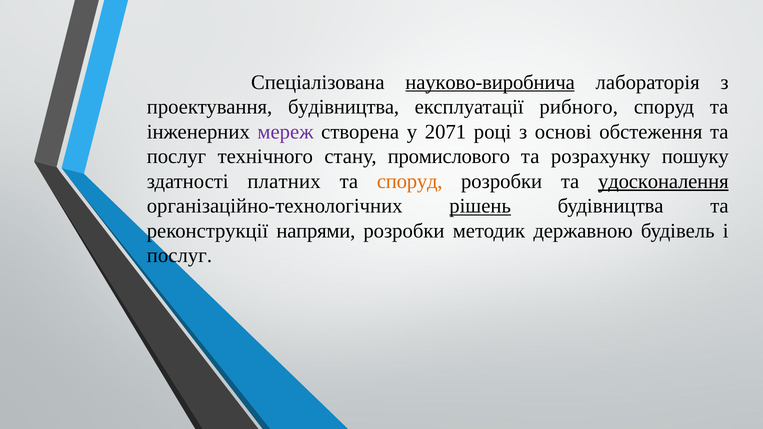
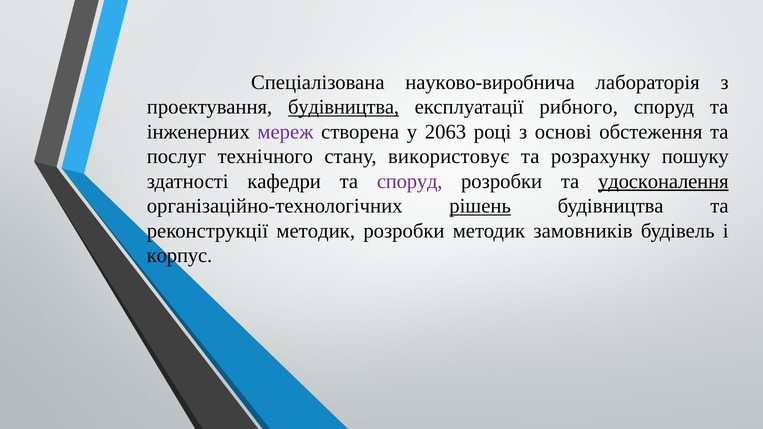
науково-виробнича underline: present -> none (490, 82)
будівництва underline: none -> present (344, 107)
2071: 2071 -> 2063 (446, 132)
промислового: промислового -> використовує (449, 157)
платних: платних -> кафедри (284, 181)
споруд colour: orange -> purple (410, 181)
реконструкції напрями: напрями -> методик (316, 231)
державною: державною -> замовників (583, 231)
послуг: послуг -> корпус (180, 256)
